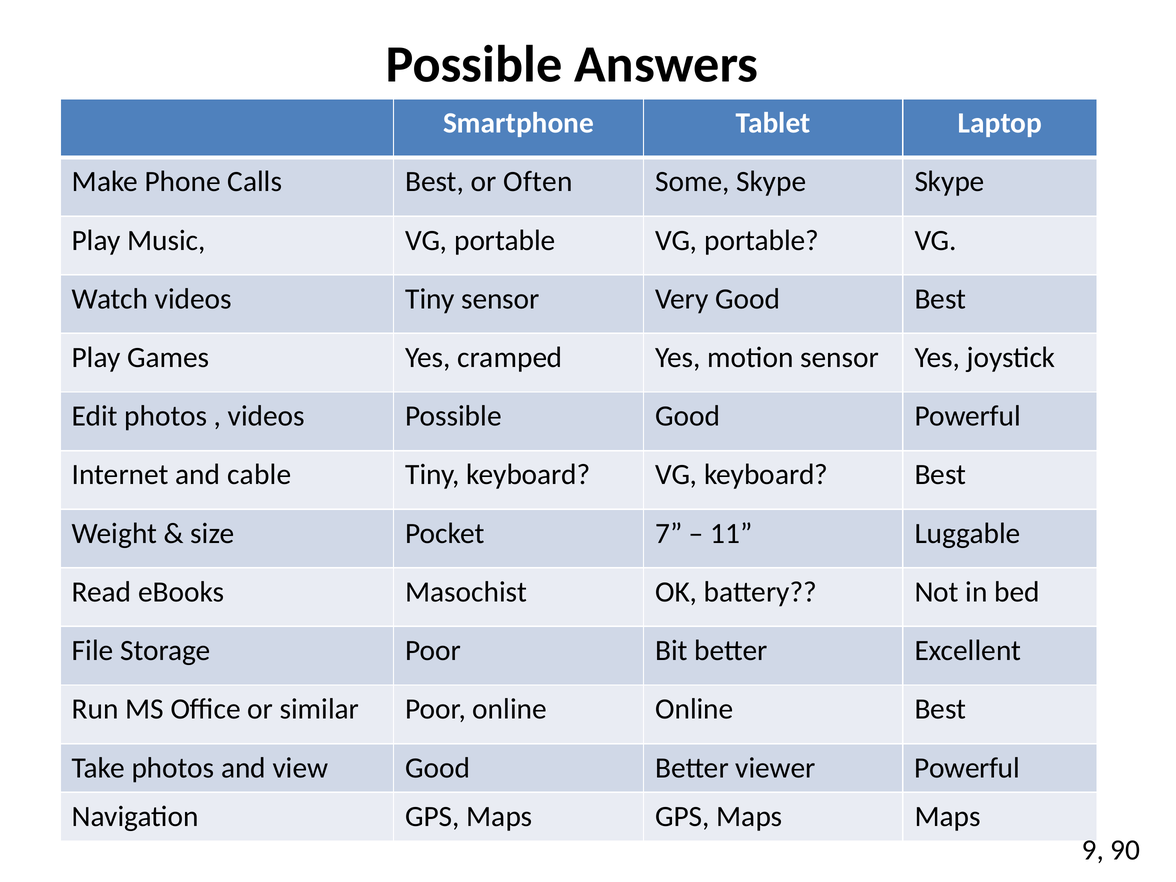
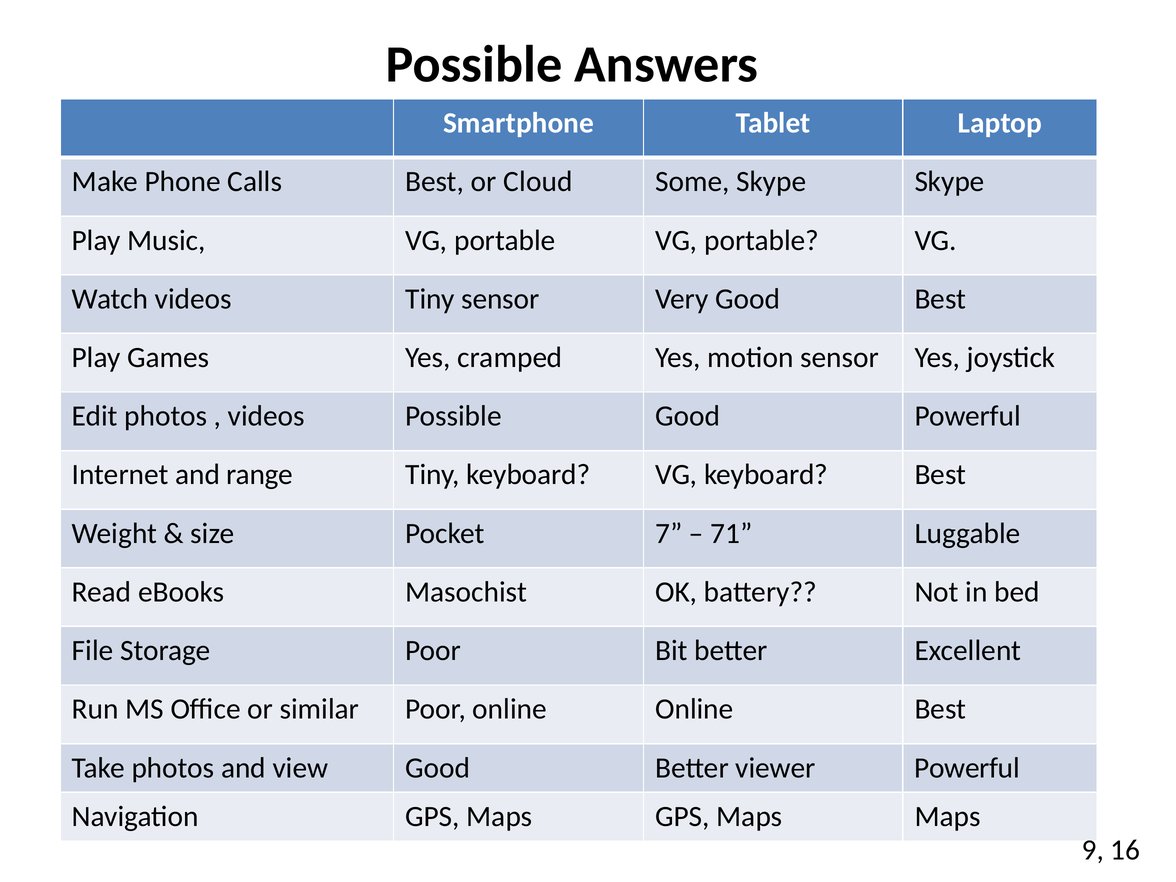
Often: Often -> Cloud (538, 182)
cable: cable -> range (260, 475)
11: 11 -> 71 (731, 533)
90: 90 -> 16 (1125, 850)
